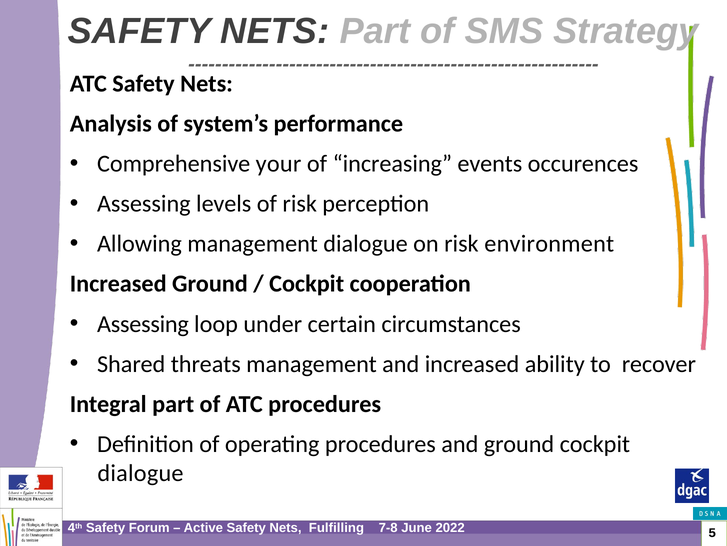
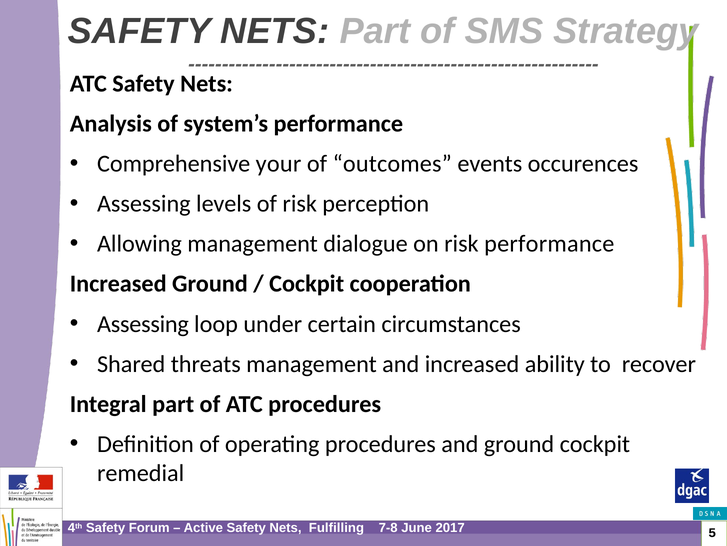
increasing: increasing -> outcomes (392, 164)
risk environment: environment -> performance (549, 244)
dialogue: dialogue -> remedial (141, 473)
2022: 2022 -> 2017 (450, 527)
